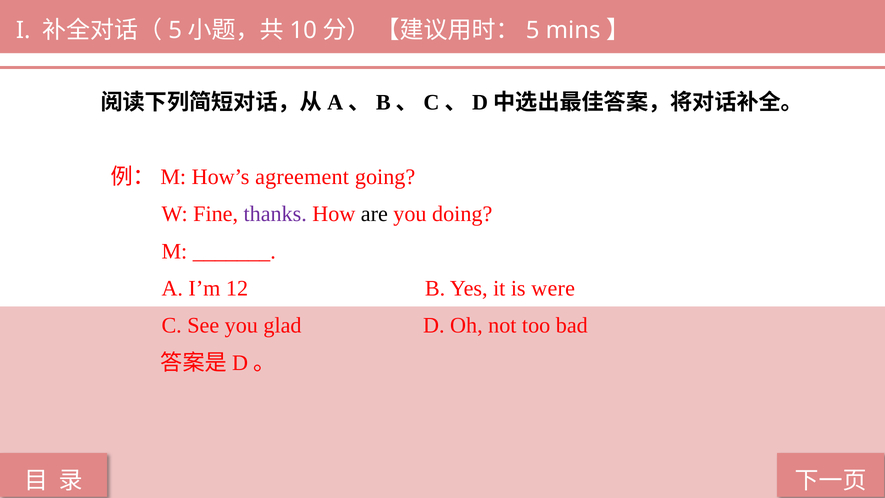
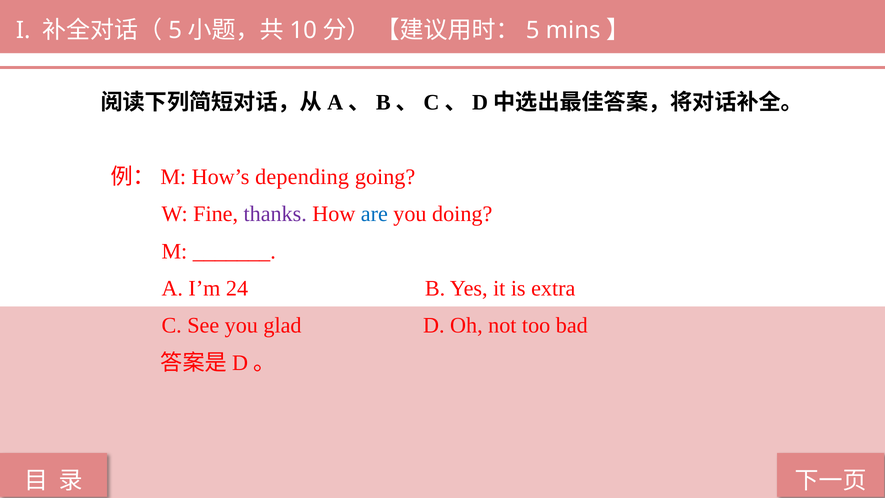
agreement: agreement -> depending (302, 177)
are colour: black -> blue (374, 214)
12: 12 -> 24 (237, 288)
were: were -> extra (553, 288)
